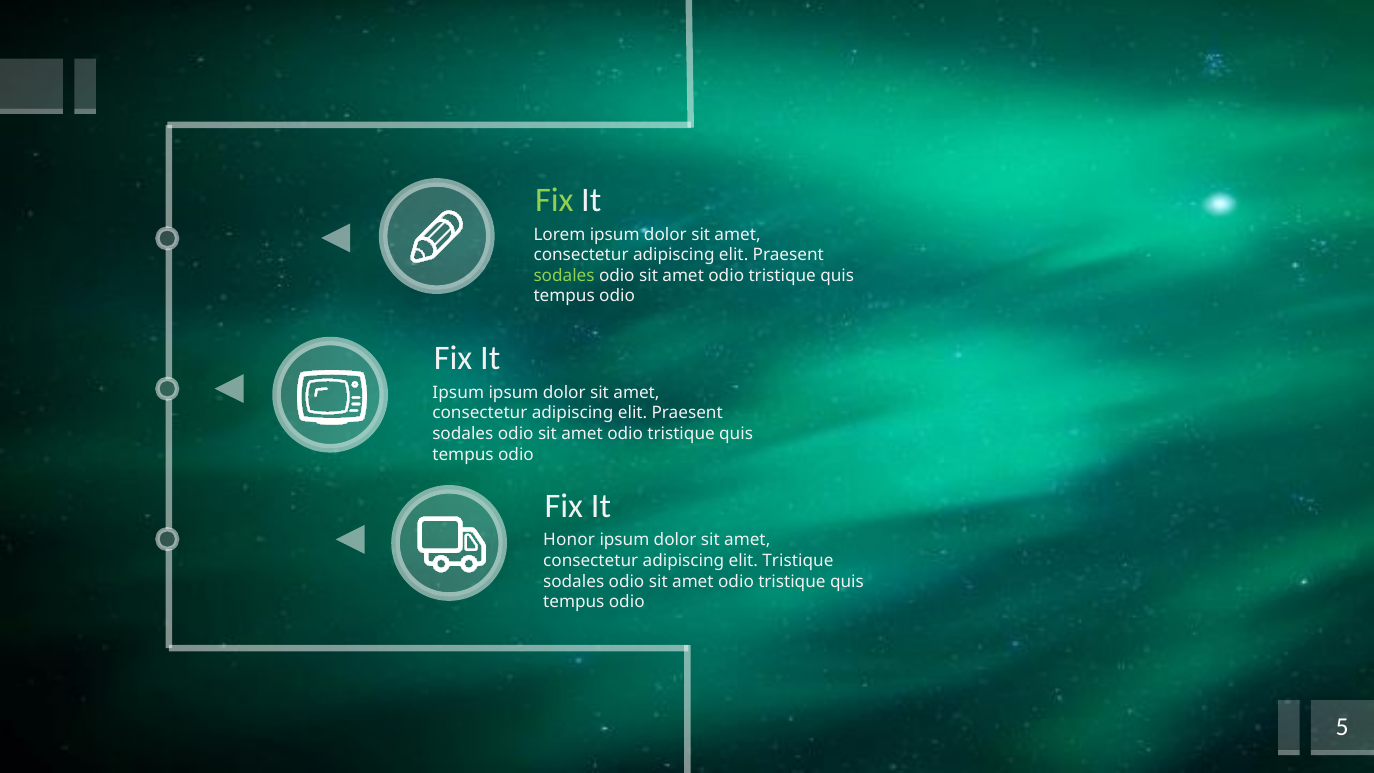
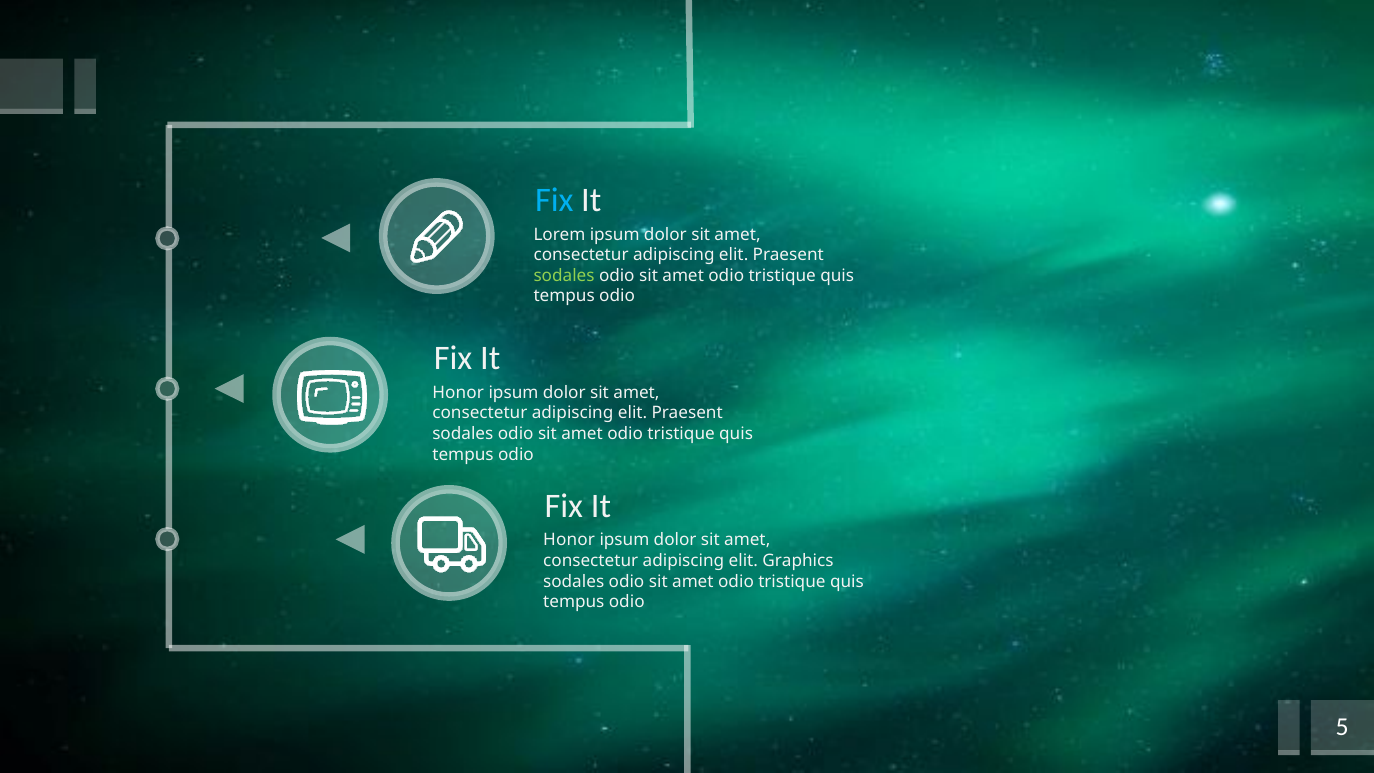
Fix colour: light green -> light blue (554, 200)
Ipsum: Ipsum -> Honor (458, 393)
elit Tristique: Tristique -> Graphics (798, 561)
